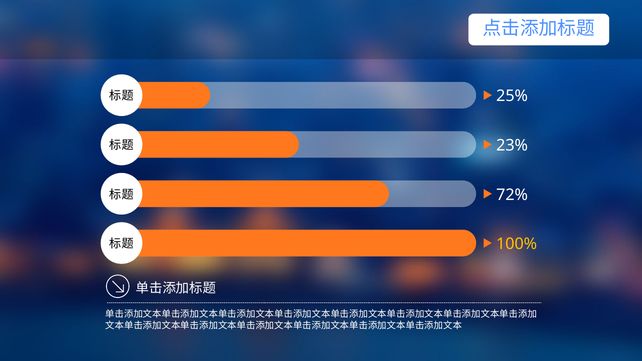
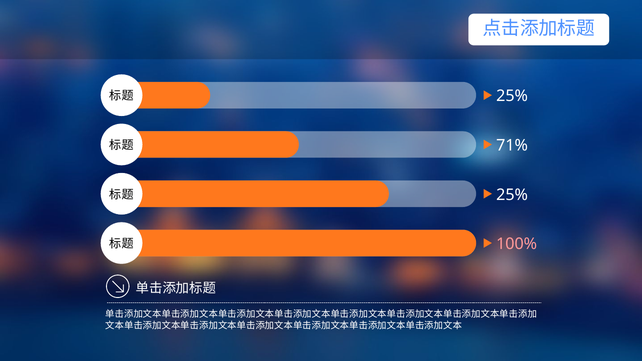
23%: 23% -> 71% (512, 146)
72%: 72% -> 25% (512, 195)
100% colour: yellow -> pink (517, 244)
